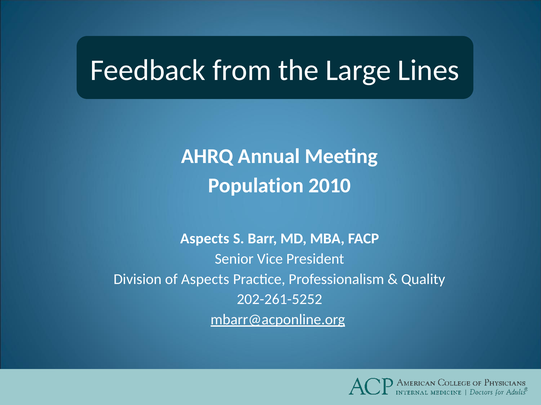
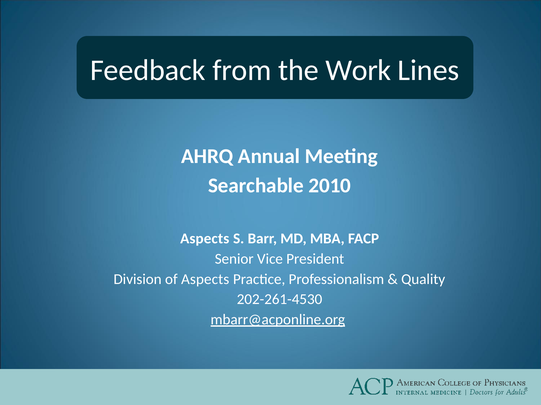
Large: Large -> Work (358, 70)
Population: Population -> Searchable (256, 186)
202-261-5252: 202-261-5252 -> 202-261-4530 (280, 300)
